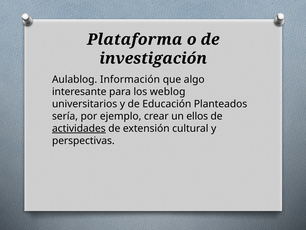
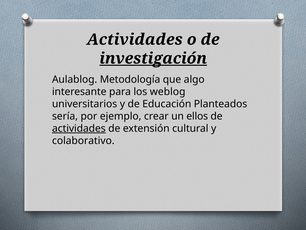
Plataforma: Plataforma -> Actividades (135, 39)
investigación underline: none -> present (153, 58)
Información: Información -> Metodología (130, 79)
perspectivas: perspectivas -> colaborativo (83, 140)
